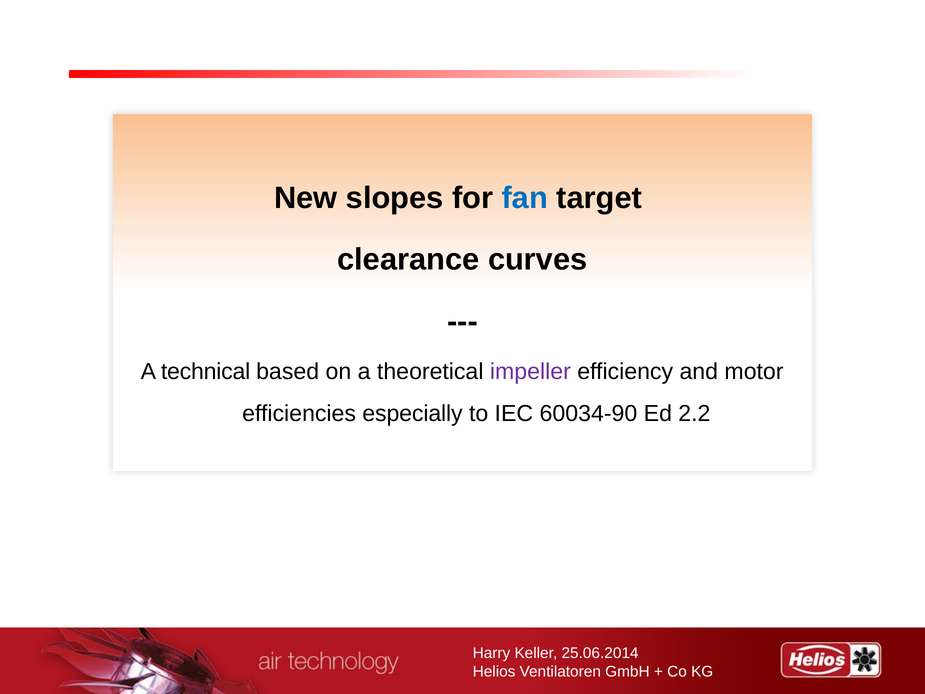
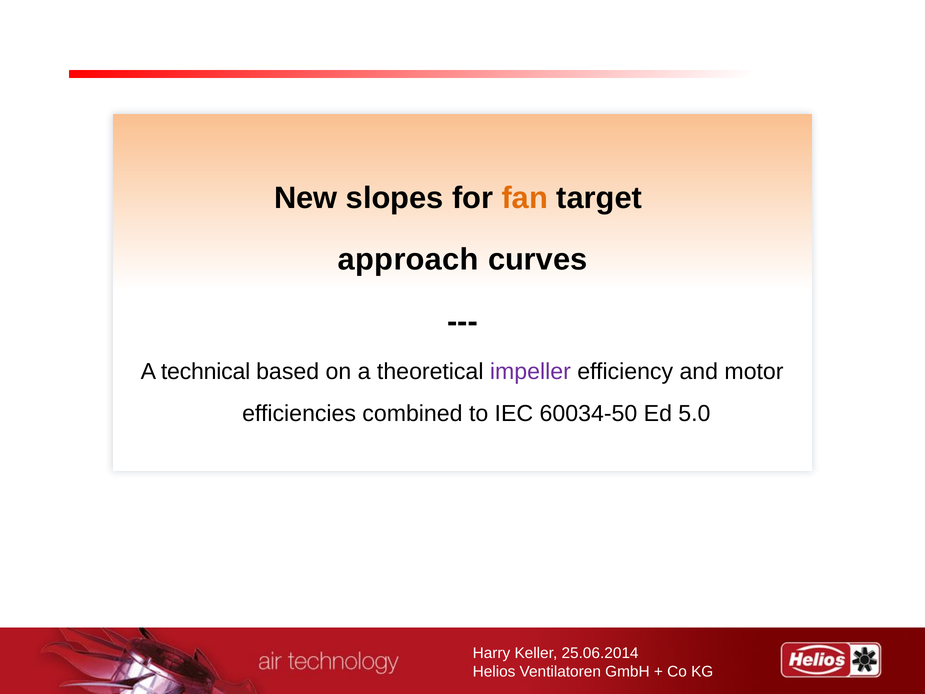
fan colour: blue -> orange (525, 198)
clearance: clearance -> approach (408, 260)
especially: especially -> combined (412, 413)
60034-90: 60034-90 -> 60034-50 (588, 413)
2.2: 2.2 -> 5.0 (694, 413)
